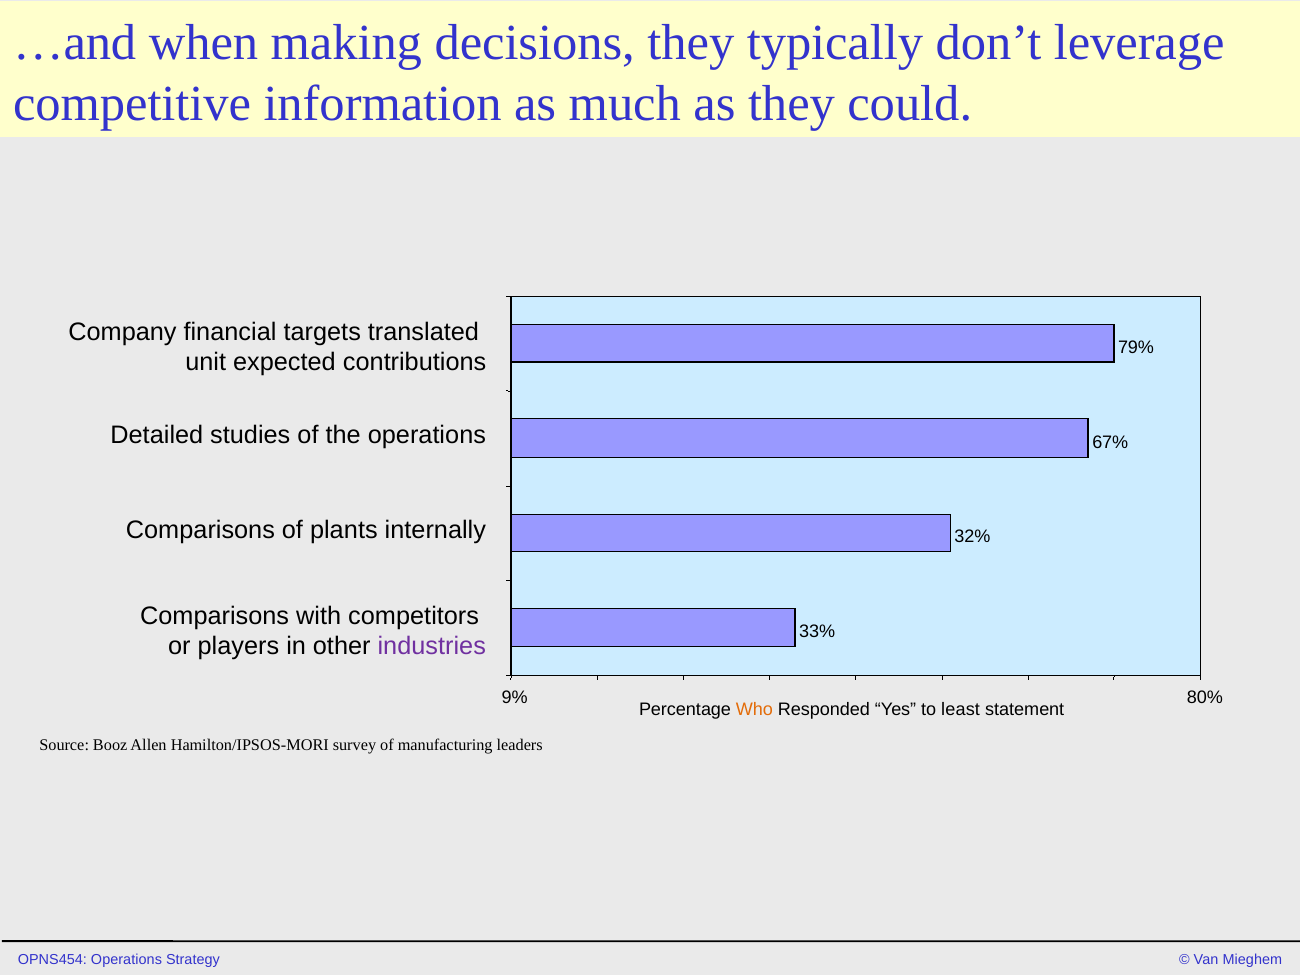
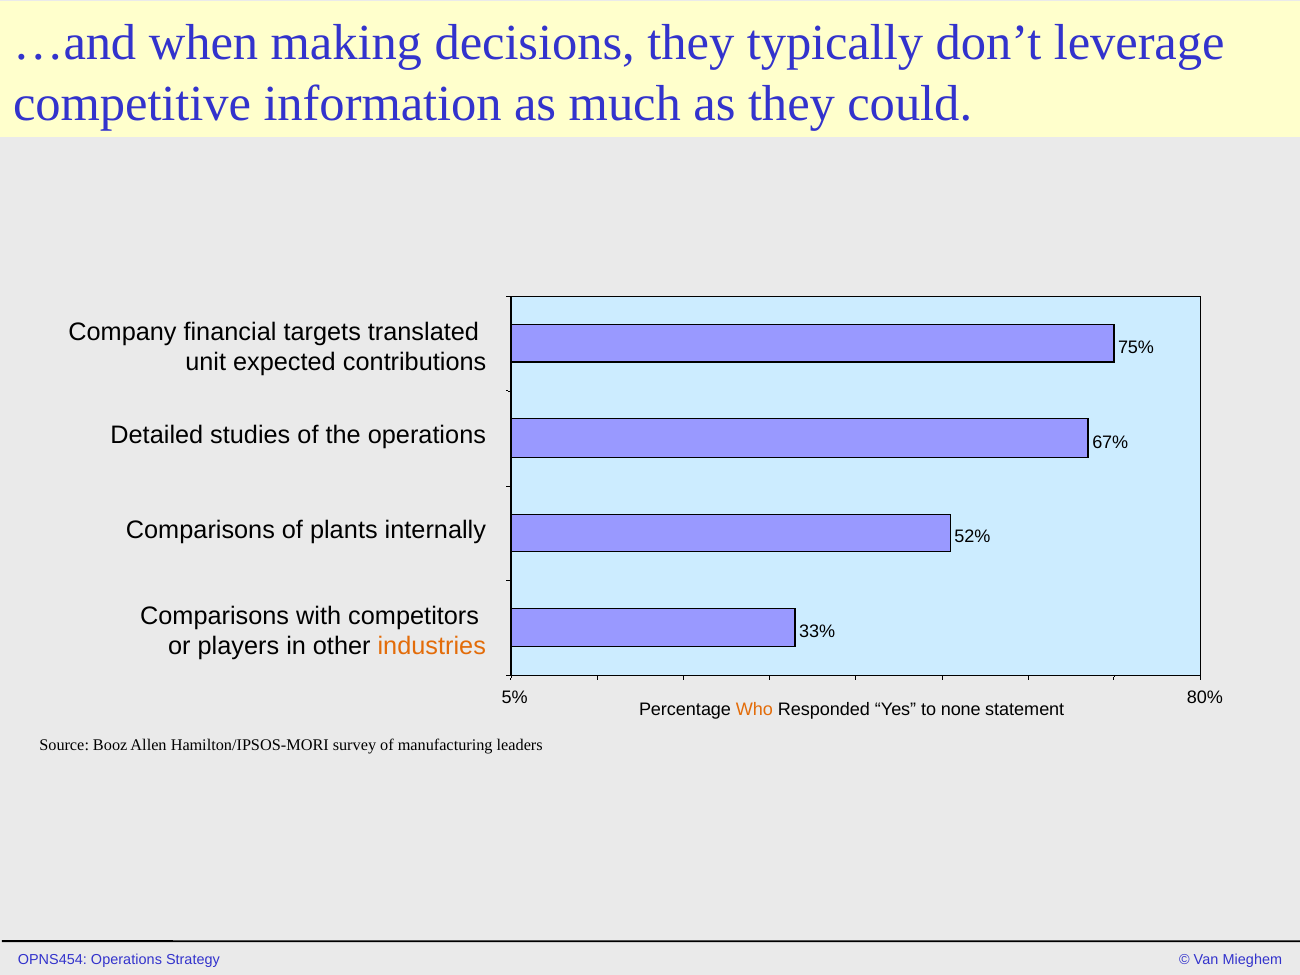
79%: 79% -> 75% (1136, 347)
32%: 32% -> 52% (972, 537)
industries colour: purple -> orange (432, 646)
9%: 9% -> 5% (515, 698)
least: least -> none (961, 709)
